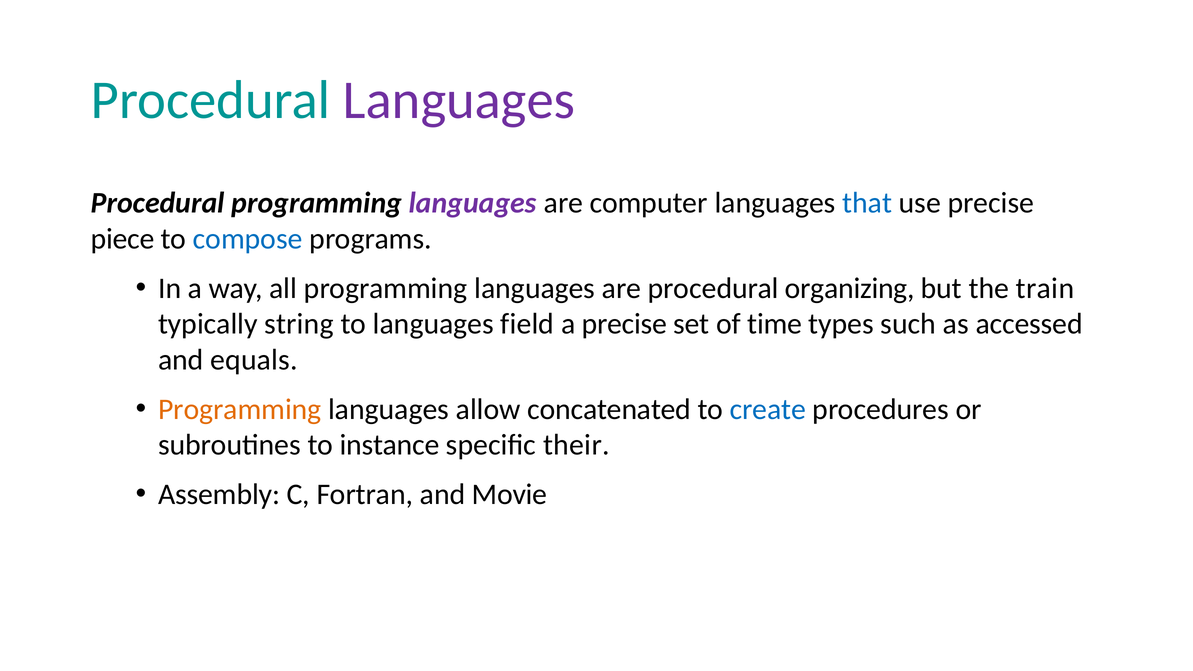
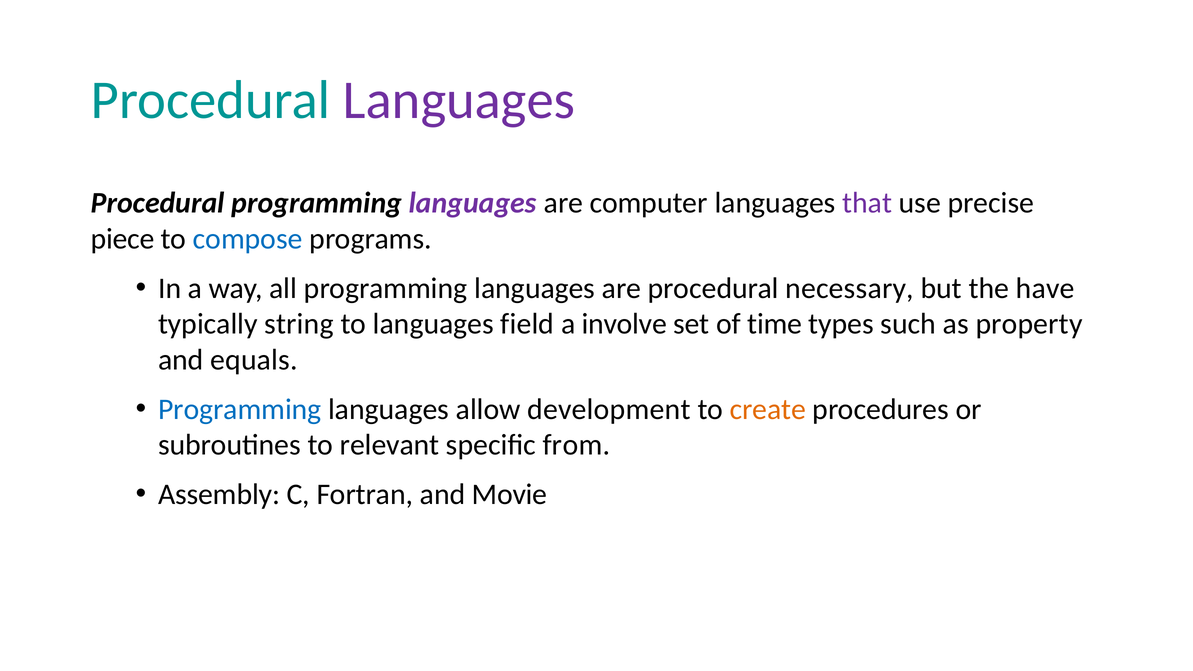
that colour: blue -> purple (867, 203)
organizing: organizing -> necessary (850, 288)
train: train -> have (1045, 288)
a precise: precise -> involve (624, 324)
accessed: accessed -> property (1029, 324)
Programming colour: orange -> blue (240, 409)
concatenated: concatenated -> development (609, 409)
create colour: blue -> orange (768, 409)
instance: instance -> relevant (390, 445)
their: their -> from (576, 445)
